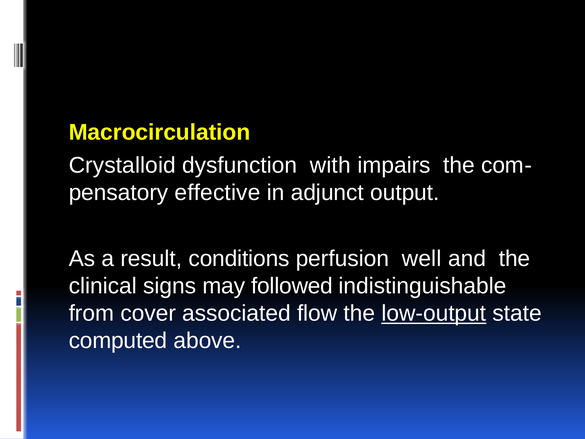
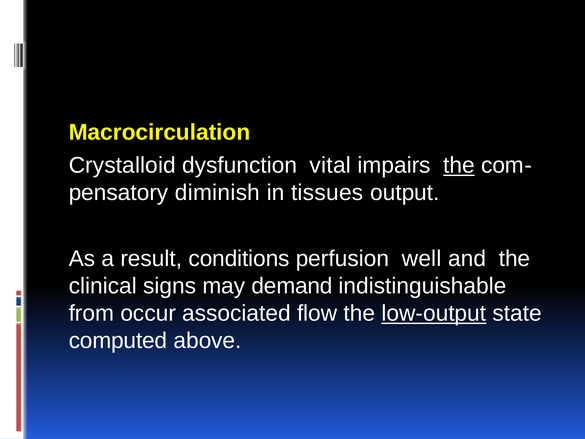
with: with -> vital (330, 165)
the underline: none -> present (459, 165)
effective: effective -> diminish (217, 193)
adjunct: adjunct -> tissues (327, 193)
followed: followed -> demand (292, 286)
cover: cover -> occur (148, 313)
